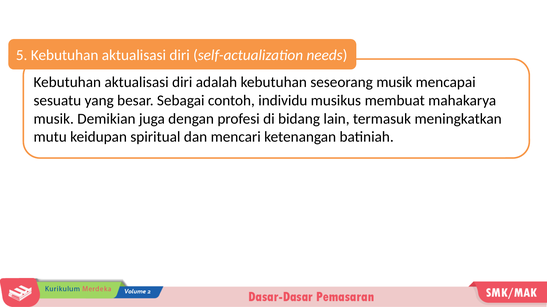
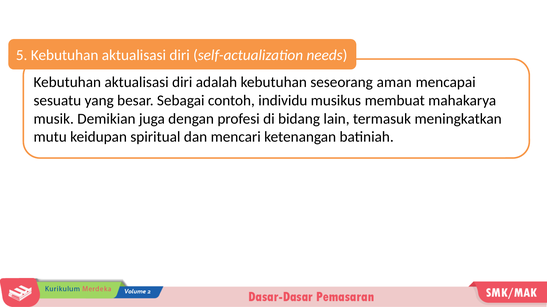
seseorang musik: musik -> aman (394, 82)
